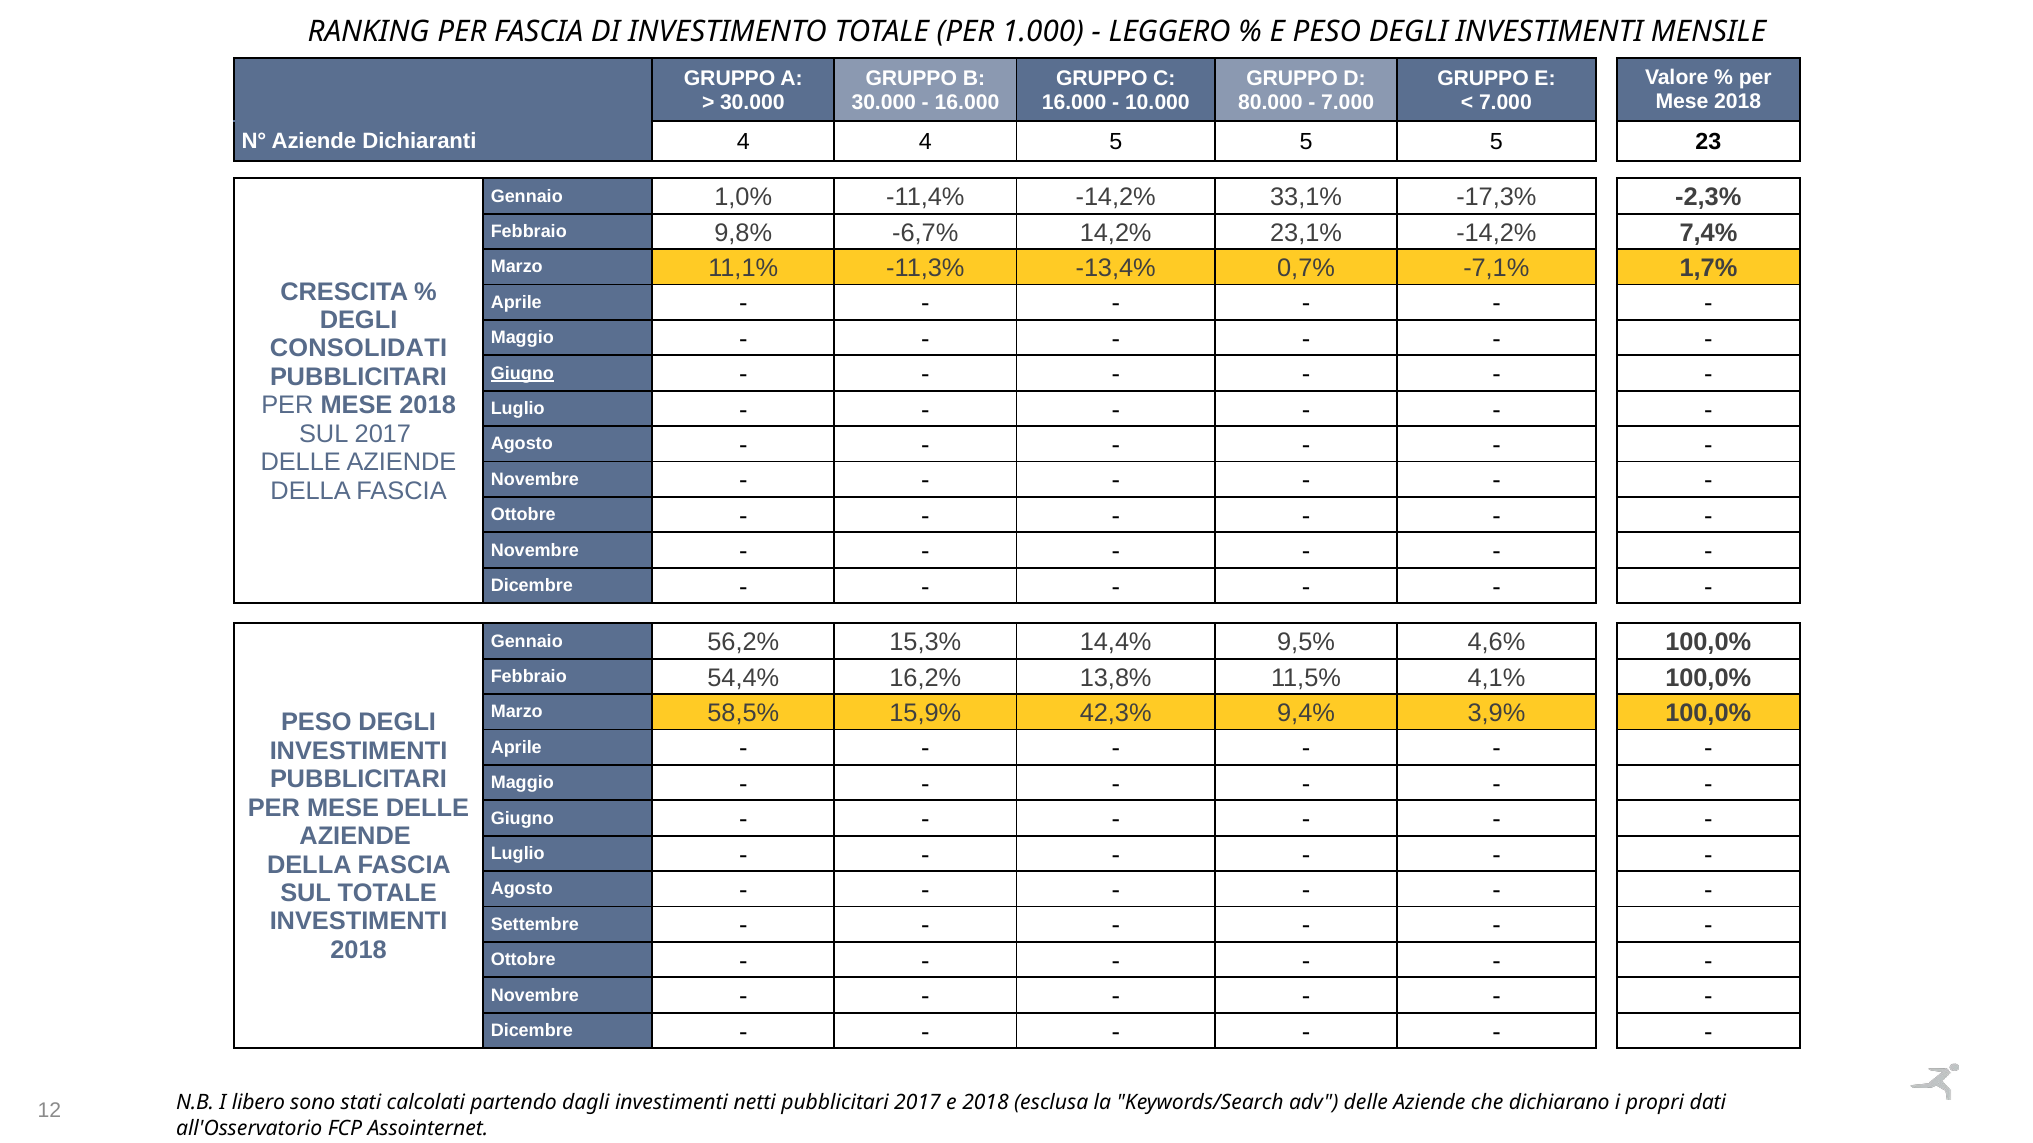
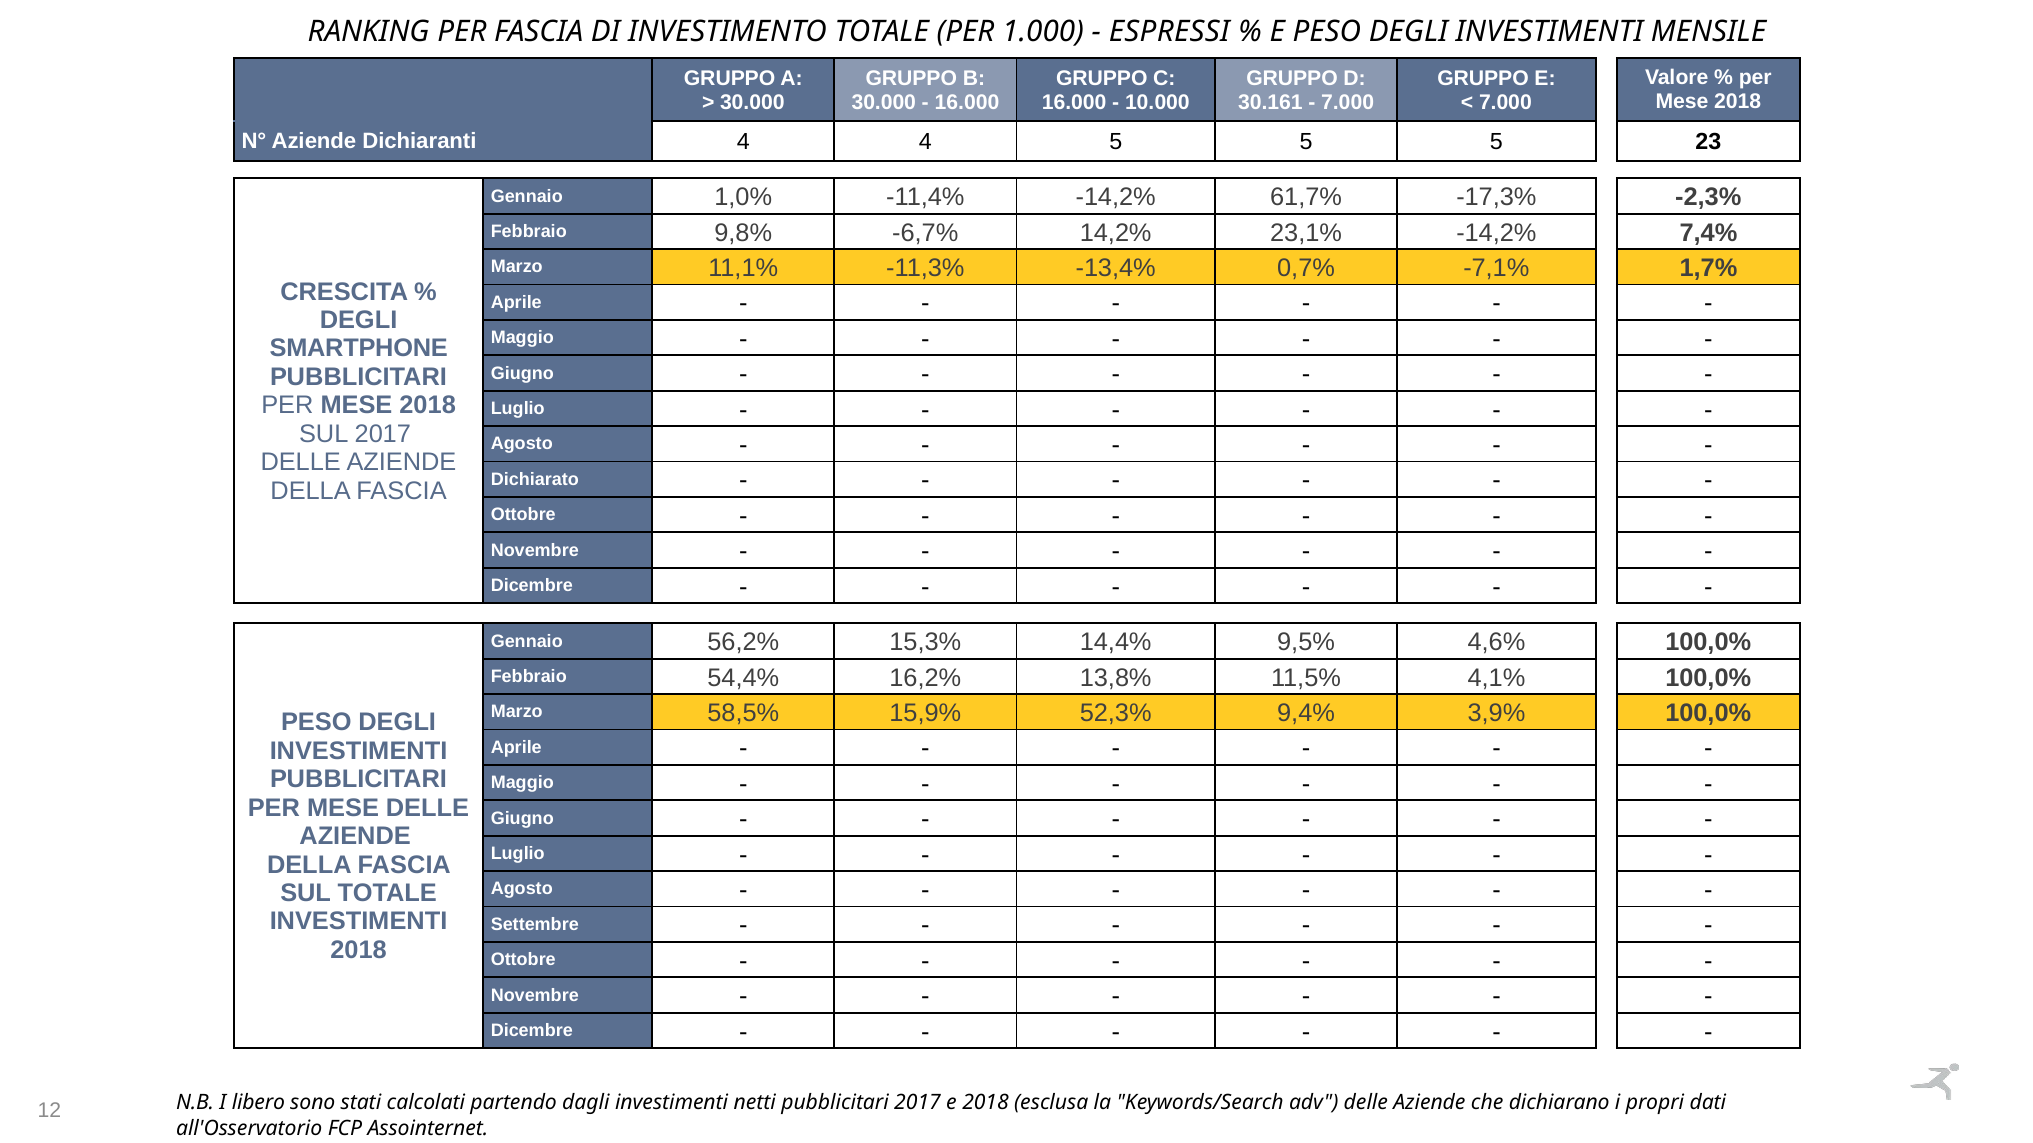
LEGGERO: LEGGERO -> ESPRESSI (1169, 32)
80.000: 80.000 -> 30.161 (1270, 102)
33,1%: 33,1% -> 61,7% (1306, 197)
CONSOLIDATI: CONSOLIDATI -> SMARTPHONE (359, 349)
Giugno underline: present -> none (522, 373)
Novembre: Novembre -> Dichiarato (535, 480)
42,3%: 42,3% -> 52,3% (1116, 713)
